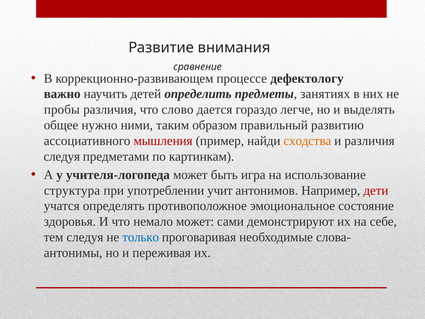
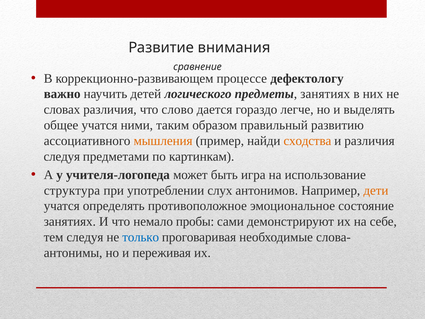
определить: определить -> логического (198, 94)
пробы: пробы -> словах (62, 110)
общее нужно: нужно -> учатся (100, 125)
мышления colour: red -> orange (163, 141)
учит: учит -> слух (220, 190)
дети colour: red -> orange (376, 190)
здоровья: здоровья -> занятиях (70, 221)
немало может: может -> пробы (195, 221)
